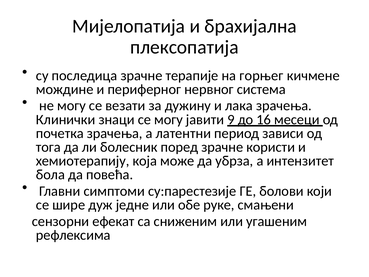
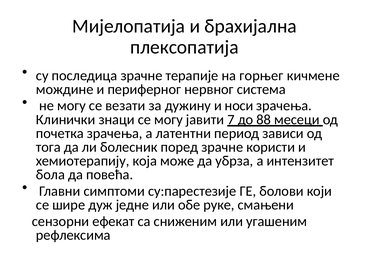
лака: лака -> носи (239, 106)
9: 9 -> 7 (231, 119)
16: 16 -> 88 (264, 119)
